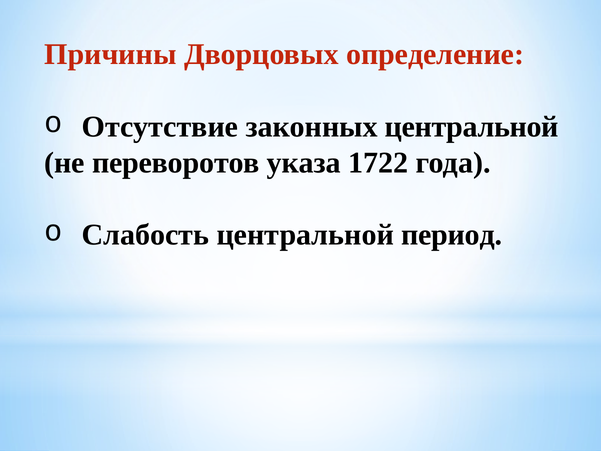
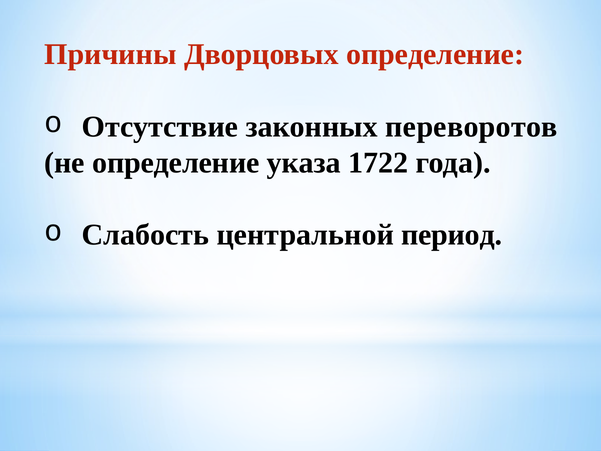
законных центральной: центральной -> переворотов (472, 127)
не переворотов: переворотов -> определение (176, 163)
